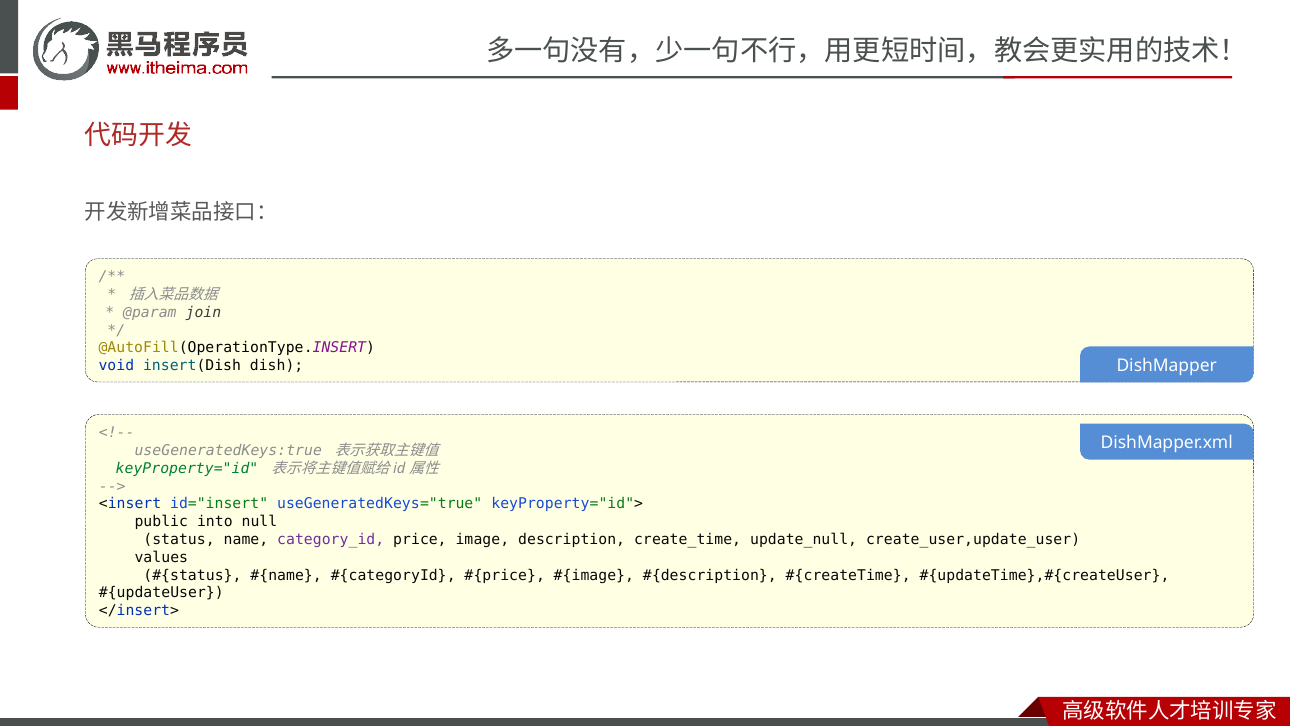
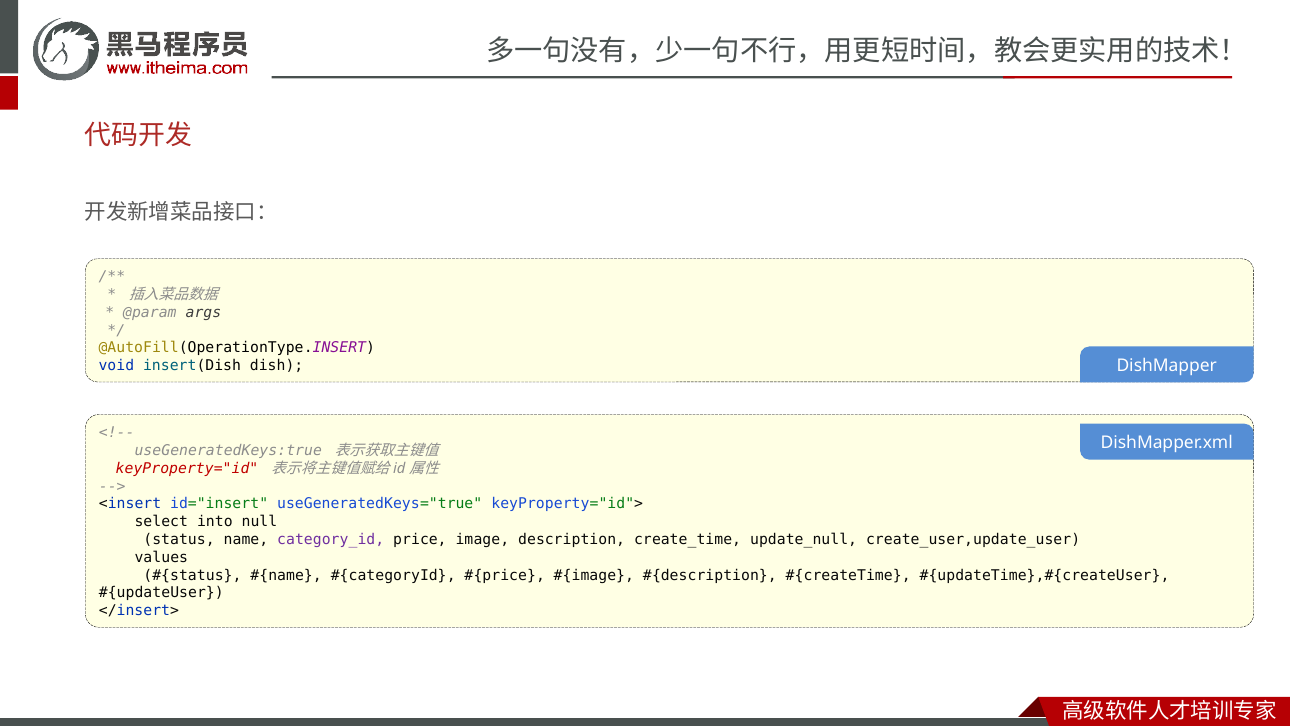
join: join -> args (203, 312)
keyProperty="id colour: green -> red (187, 468)
public: public -> select (161, 522)
